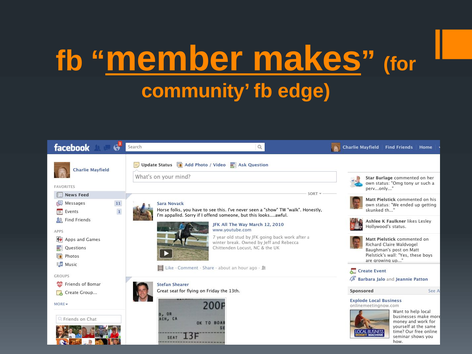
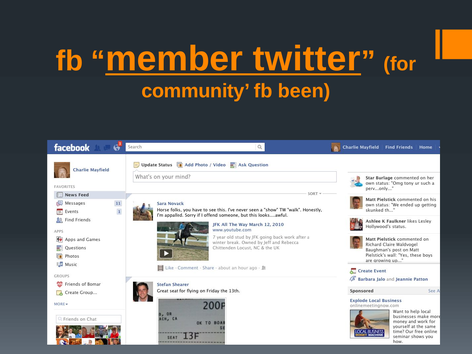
makes: makes -> twitter (307, 59)
edge: edge -> been (304, 91)
